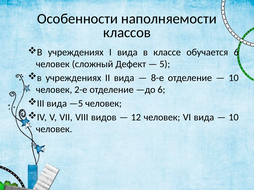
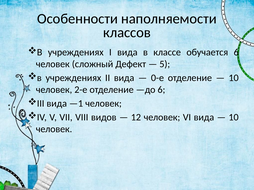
8-е: 8-е -> 0-е (157, 78)
—5: —5 -> —1 (76, 104)
